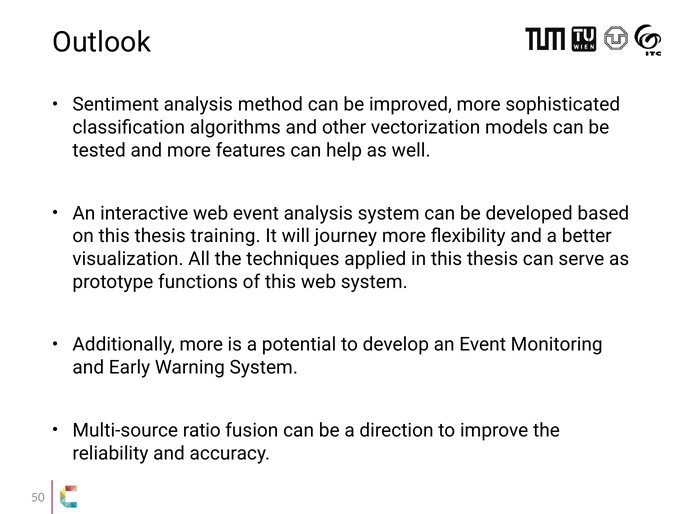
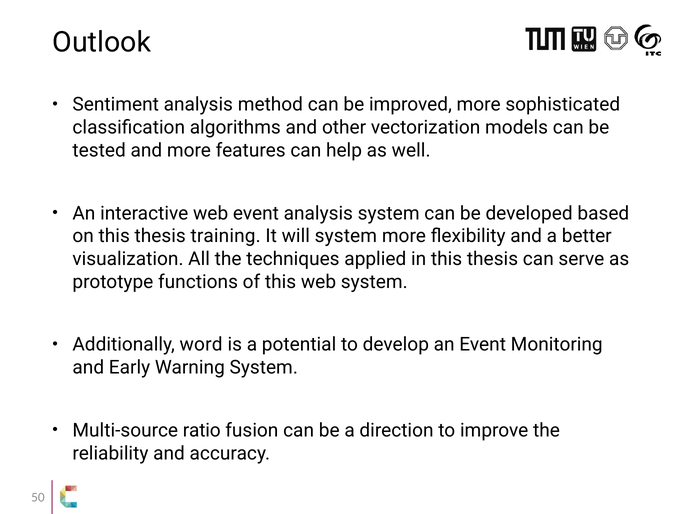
will journey: journey -> system (346, 236)
Additionally more: more -> word (201, 345)
